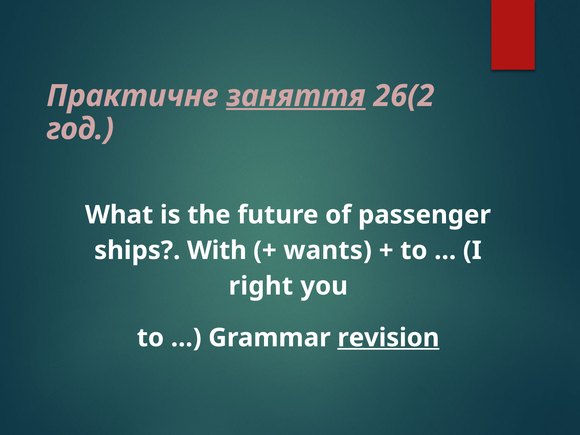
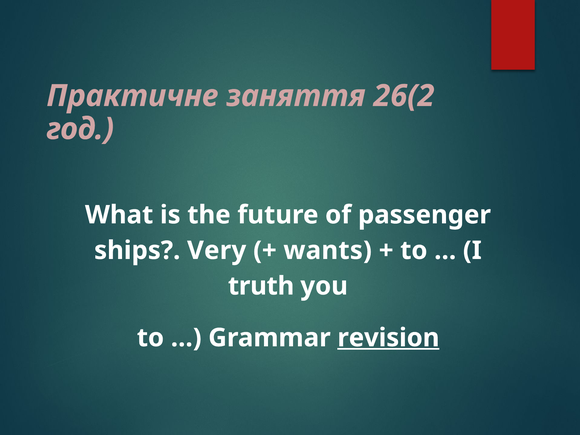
заняття underline: present -> none (296, 96)
With: With -> Very (217, 250)
right: right -> truth (261, 286)
